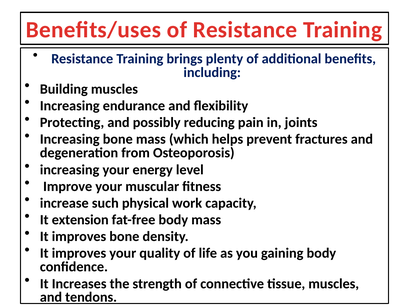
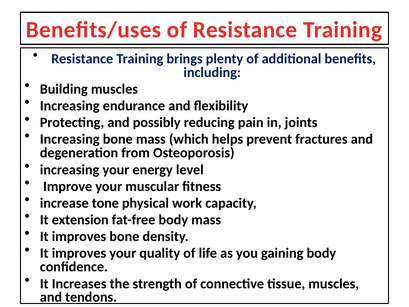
such: such -> tone (105, 203)
